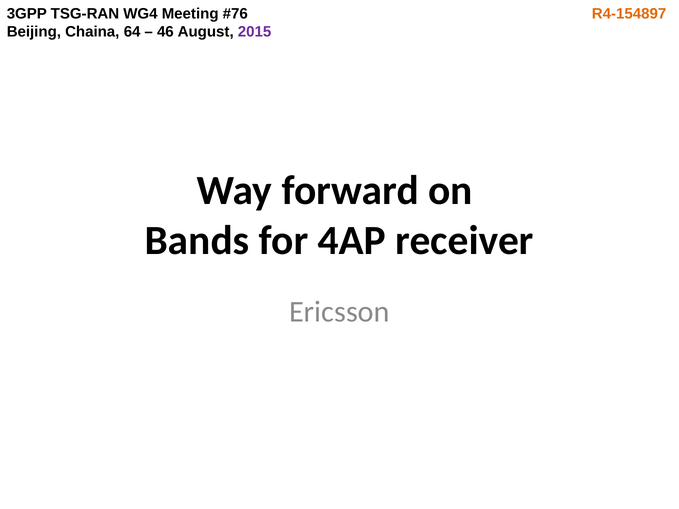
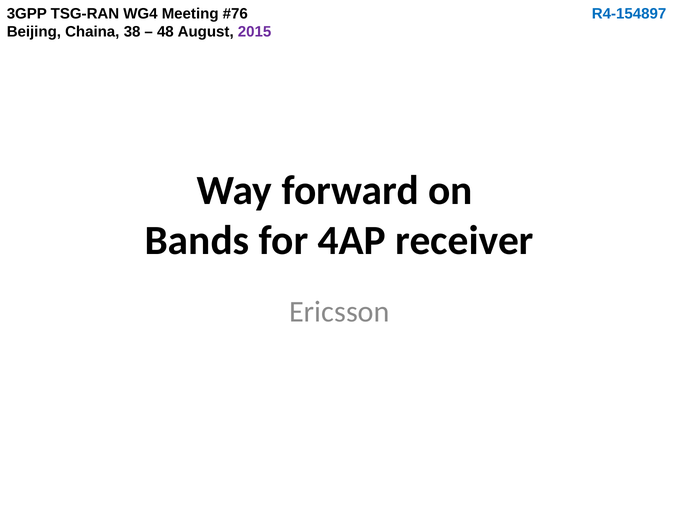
R4-154897 colour: orange -> blue (629, 14)
64: 64 -> 38 (132, 32)
46: 46 -> 48 (165, 32)
